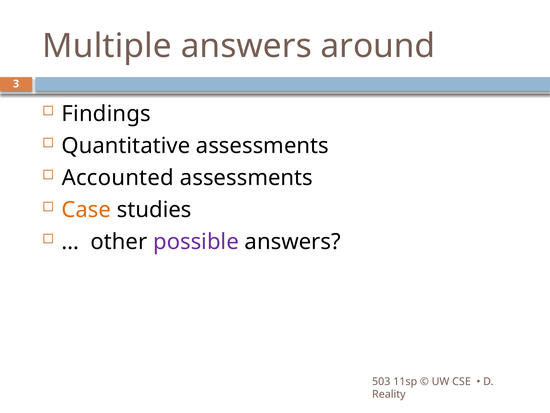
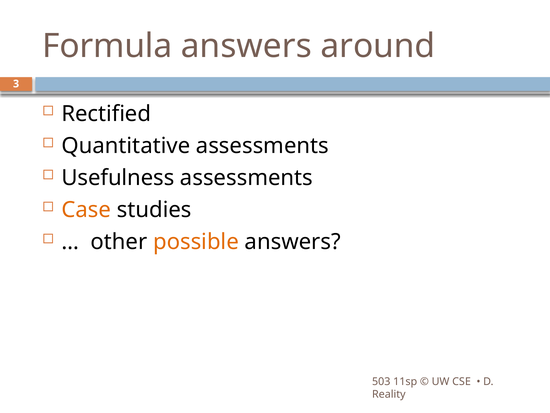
Multiple: Multiple -> Formula (107, 46)
Findings: Findings -> Rectified (106, 114)
Accounted: Accounted -> Usefulness (118, 178)
possible colour: purple -> orange (196, 242)
